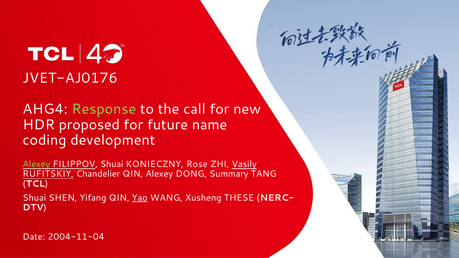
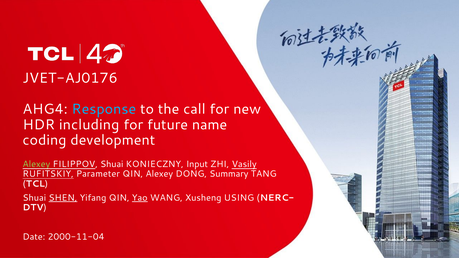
Response colour: light green -> light blue (104, 109)
proposed: proposed -> including (89, 125)
Rose: Rose -> Input (197, 164)
Chandelier: Chandelier -> Parameter (98, 174)
SHEN underline: none -> present (63, 198)
THESE: THESE -> USING (239, 198)
2004-11-04: 2004-11-04 -> 2000-11-04 (76, 237)
